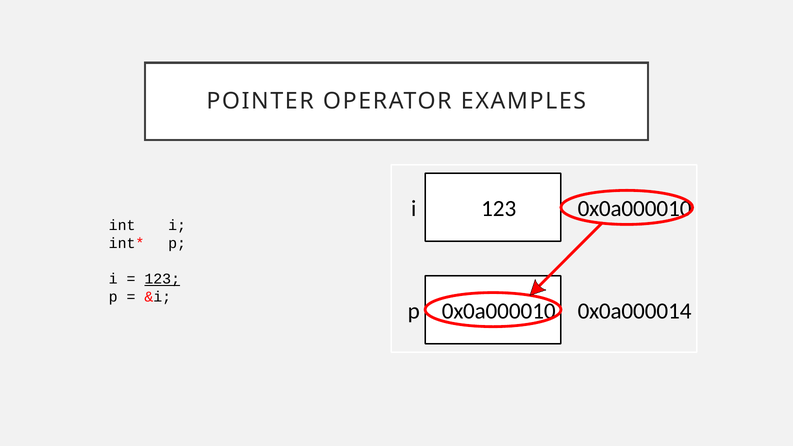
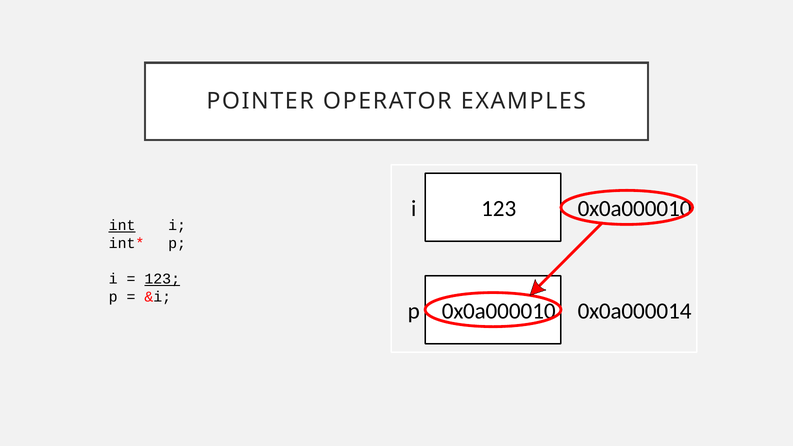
int underline: none -> present (122, 226)
